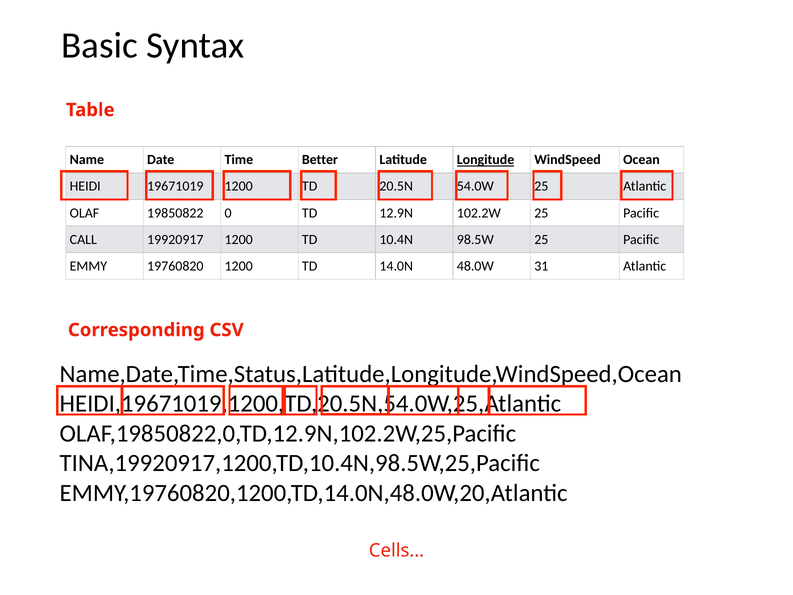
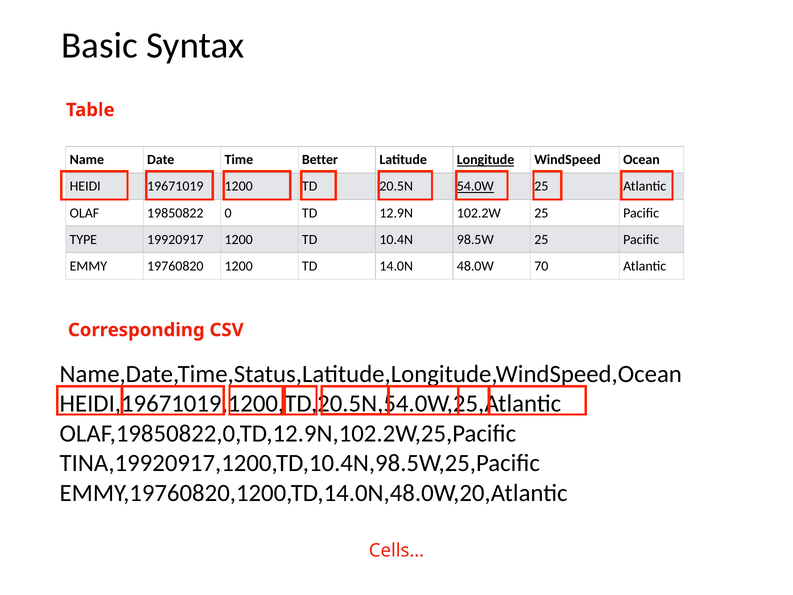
54.0W underline: none -> present (475, 186)
CALL: CALL -> TYPE (83, 239)
31: 31 -> 70 (541, 266)
